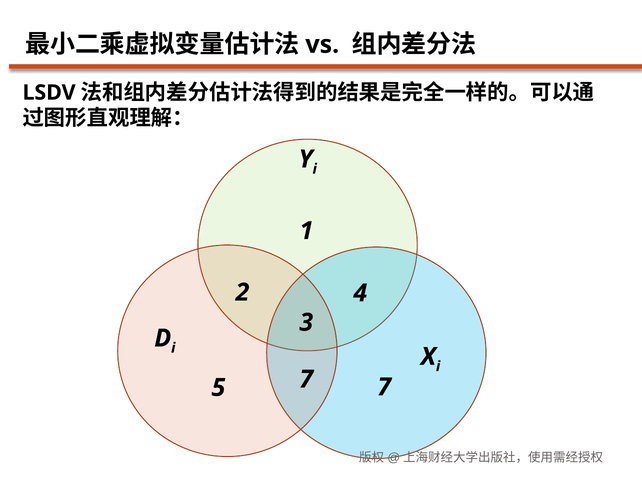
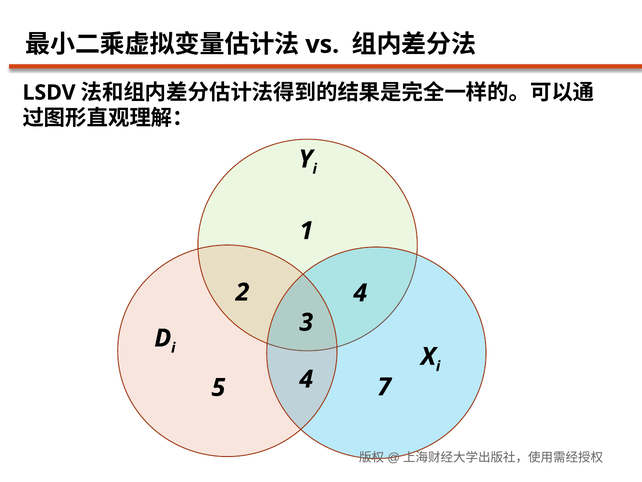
5 7: 7 -> 4 (306, 379)
